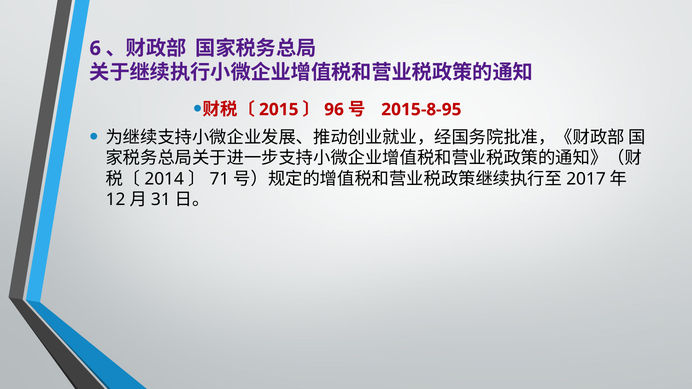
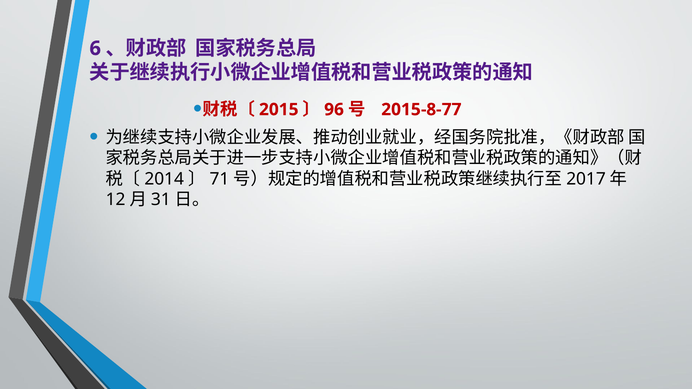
2015-8-95: 2015-8-95 -> 2015-8-77 (421, 110)
